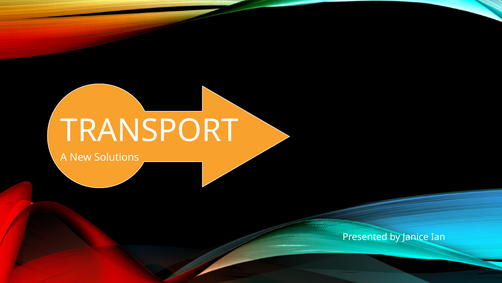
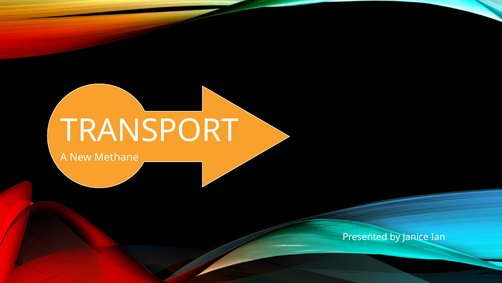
Solutions: Solutions -> Methane (117, 157)
